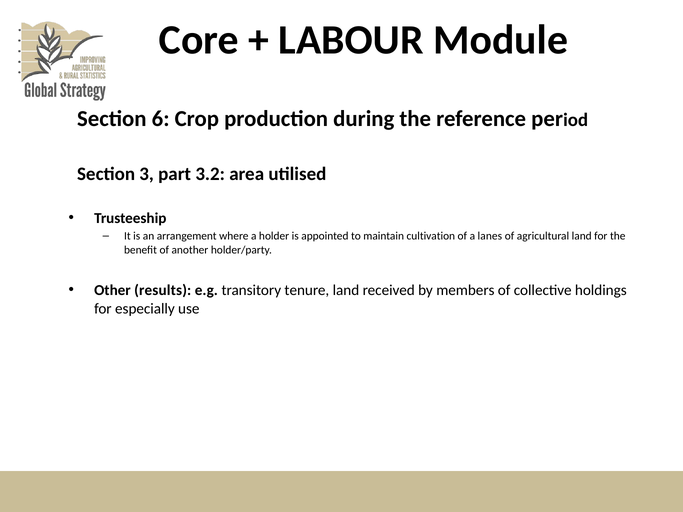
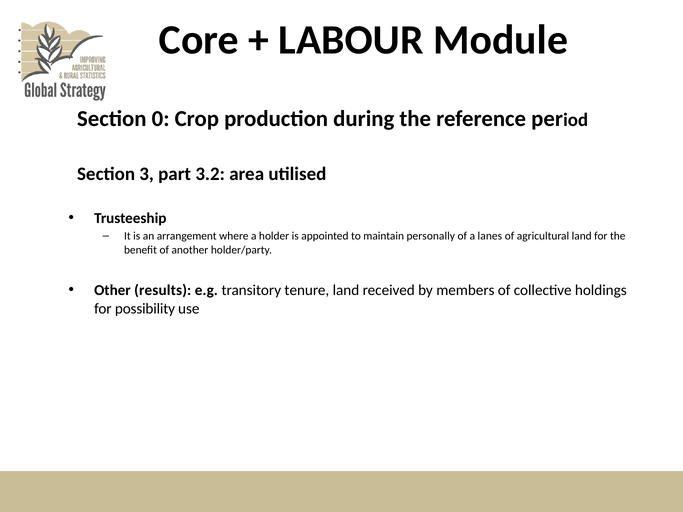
6: 6 -> 0 (161, 119)
cultivation: cultivation -> personally (431, 236)
especially: especially -> possibility (145, 309)
